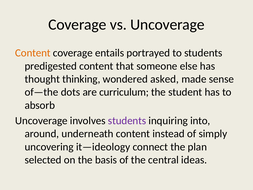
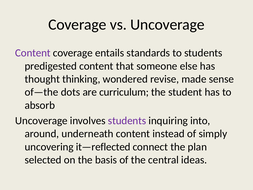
Content colour: orange -> purple (33, 53)
portrayed: portrayed -> standards (148, 53)
asked: asked -> revise (165, 79)
it—ideology: it—ideology -> it—reflected (103, 147)
